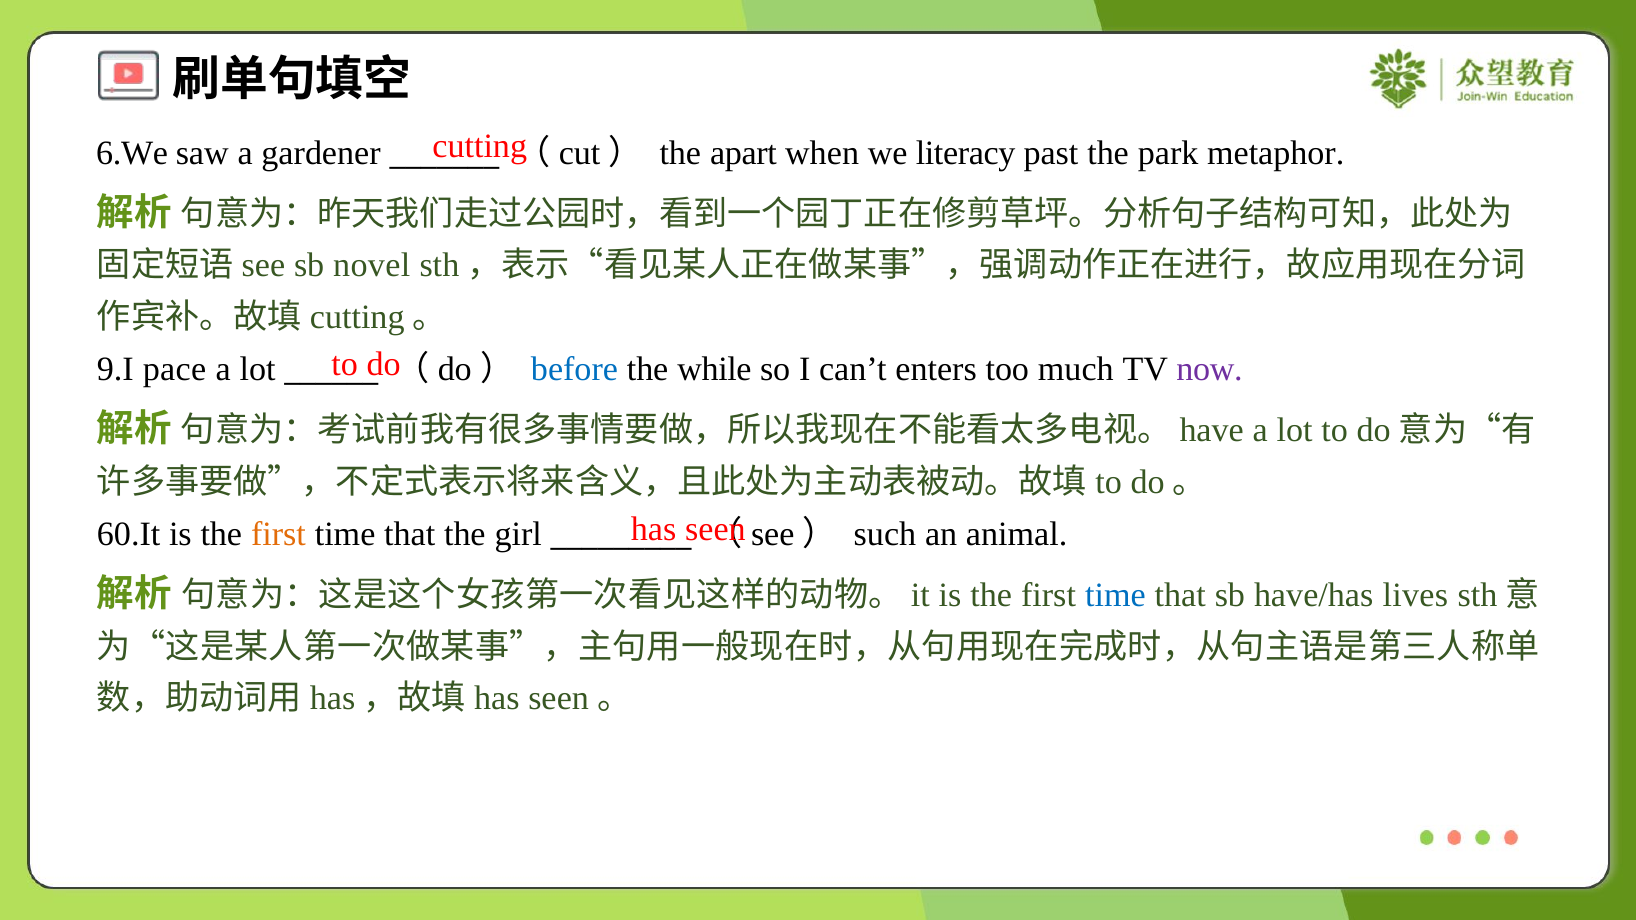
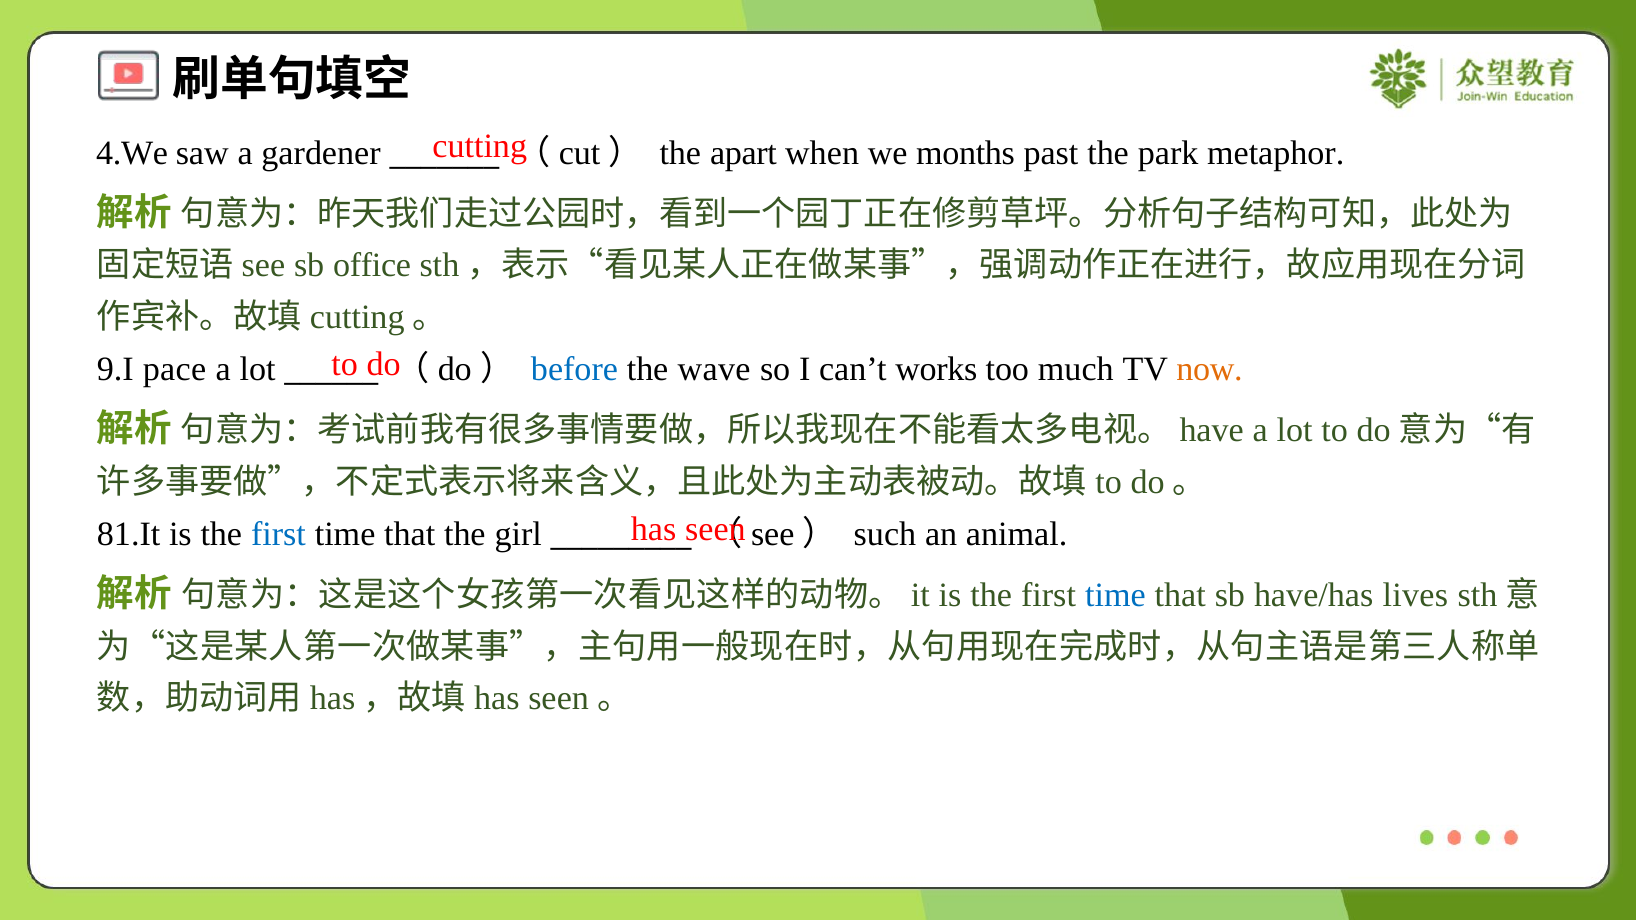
6.We: 6.We -> 4.We (132, 153)
literacy: literacy -> months (966, 153)
novel: novel -> office (372, 266)
while: while -> wave (714, 369)
enters: enters -> works (936, 369)
now colour: purple -> orange (1209, 369)
60.It: 60.It -> 81.It (129, 534)
first colour: orange -> blue (279, 534)
